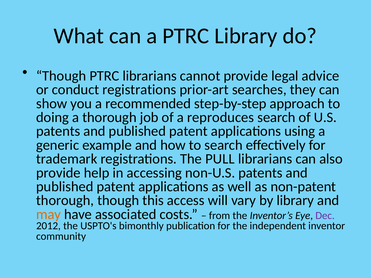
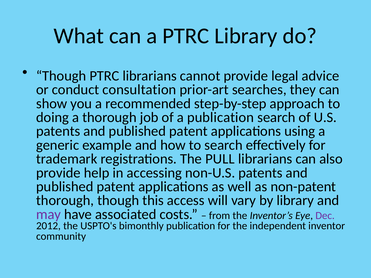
conduct registrations: registrations -> consultation (139, 90)
a reproduces: reproduces -> publication (221, 117)
may colour: orange -> purple (49, 214)
